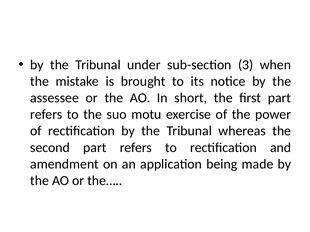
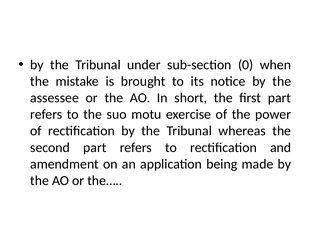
3: 3 -> 0 (246, 65)
